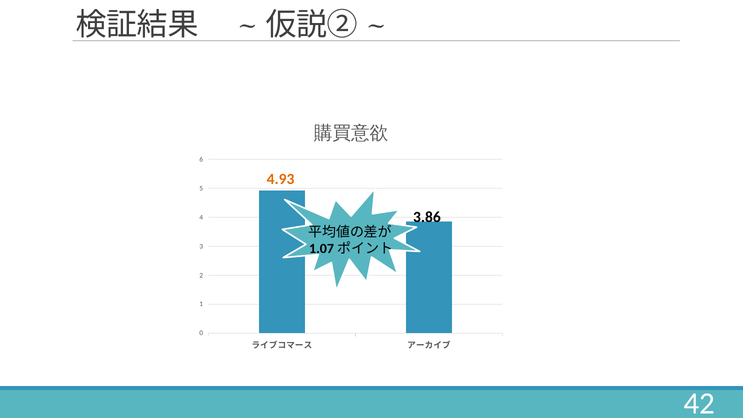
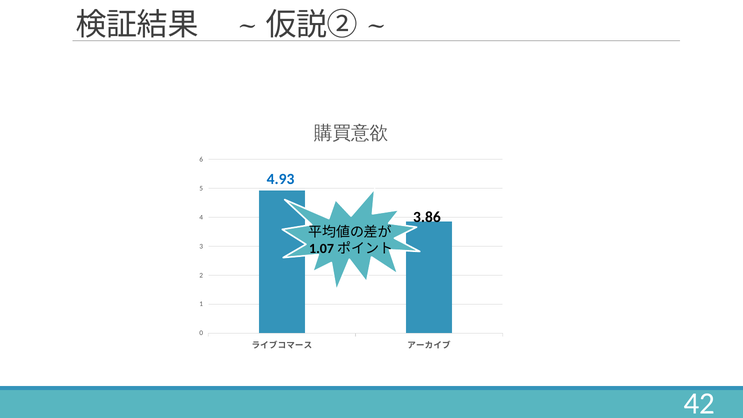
4.93 colour: orange -> blue (281, 179)
